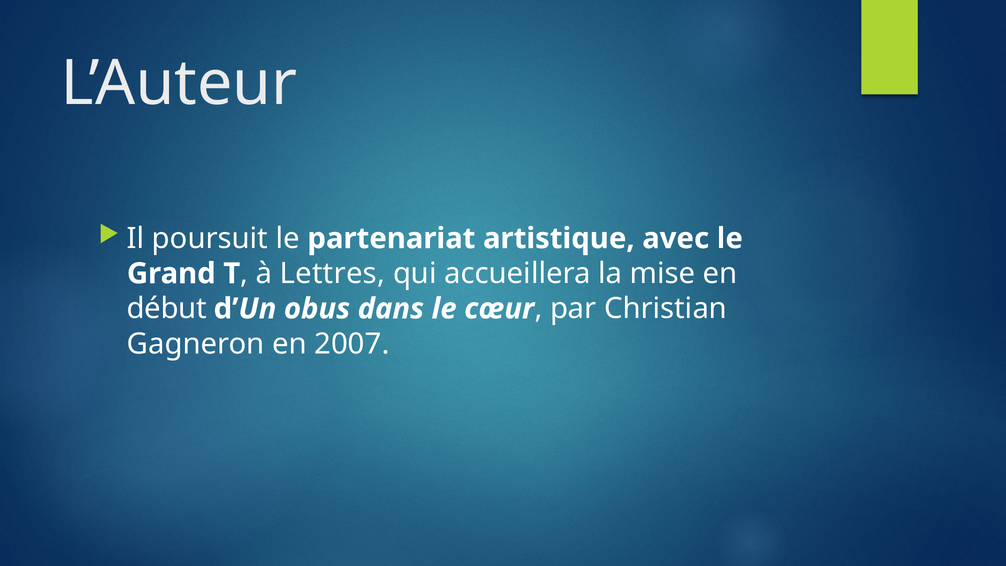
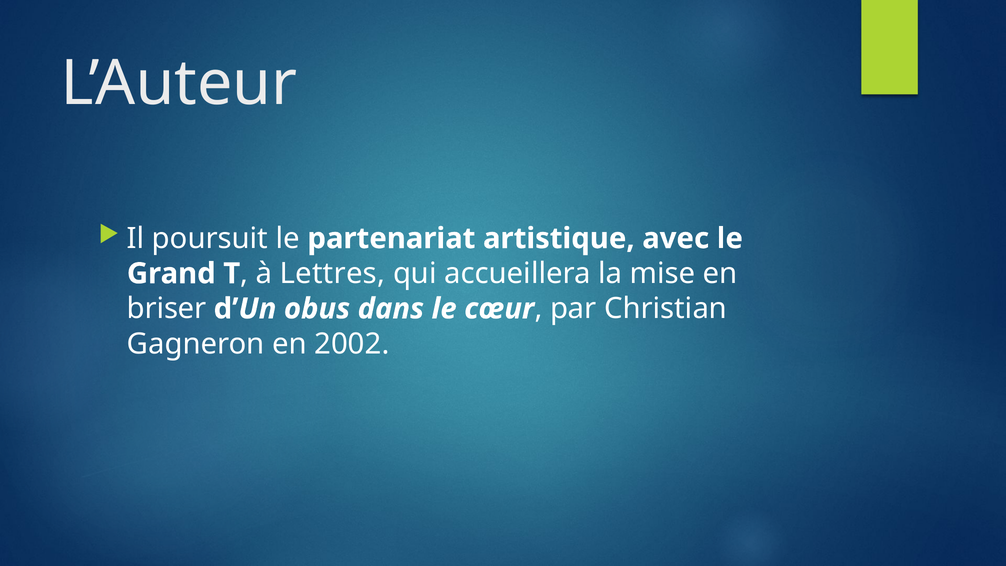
début: début -> briser (167, 309)
2007: 2007 -> 2002 (352, 344)
